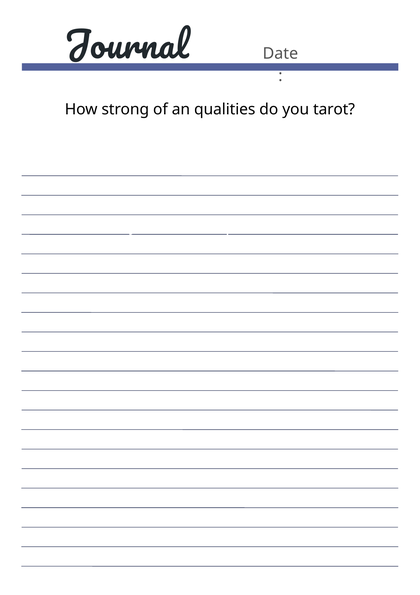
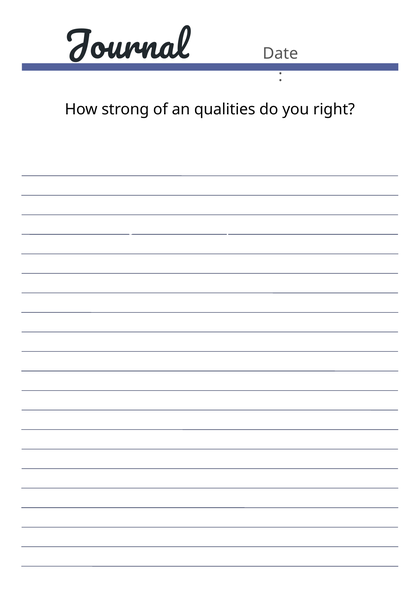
tarot: tarot -> right (334, 109)
